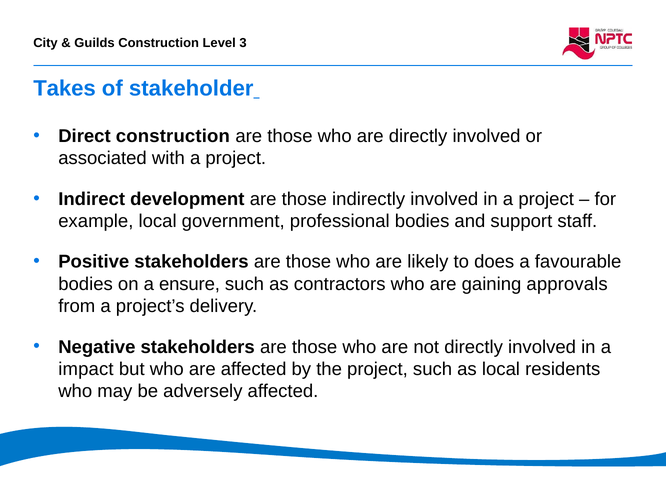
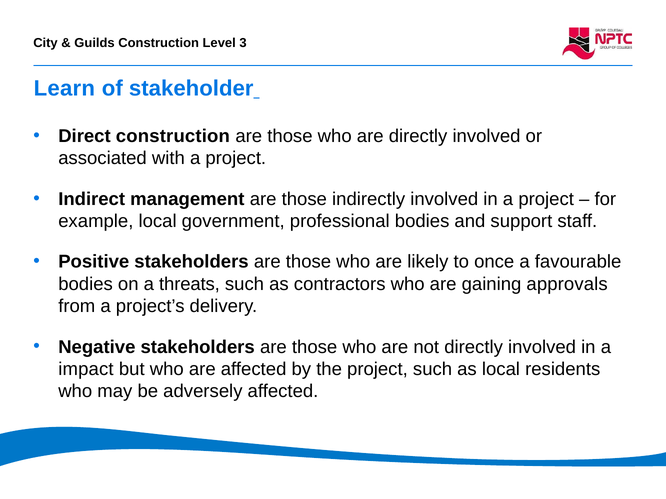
Takes: Takes -> Learn (64, 88)
development: development -> management (187, 199)
does: does -> once (494, 262)
ensure: ensure -> threats (189, 284)
